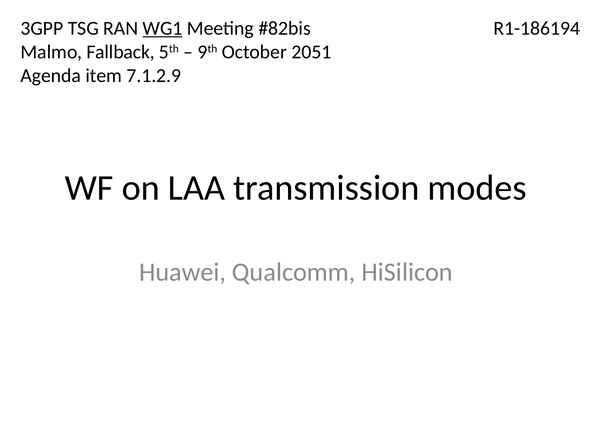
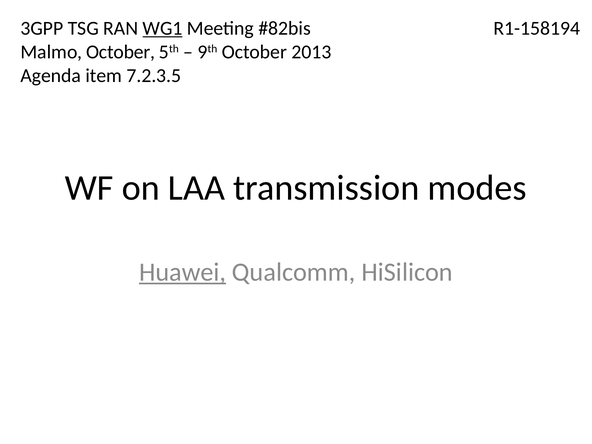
R1-186194: R1-186194 -> R1-158194 (537, 28)
Malmo Fallback: Fallback -> October (121, 52)
2051: 2051 -> 2013 (311, 52)
7.1.2.9: 7.1.2.9 -> 7.2.3.5 (154, 76)
Huawei underline: none -> present (183, 272)
